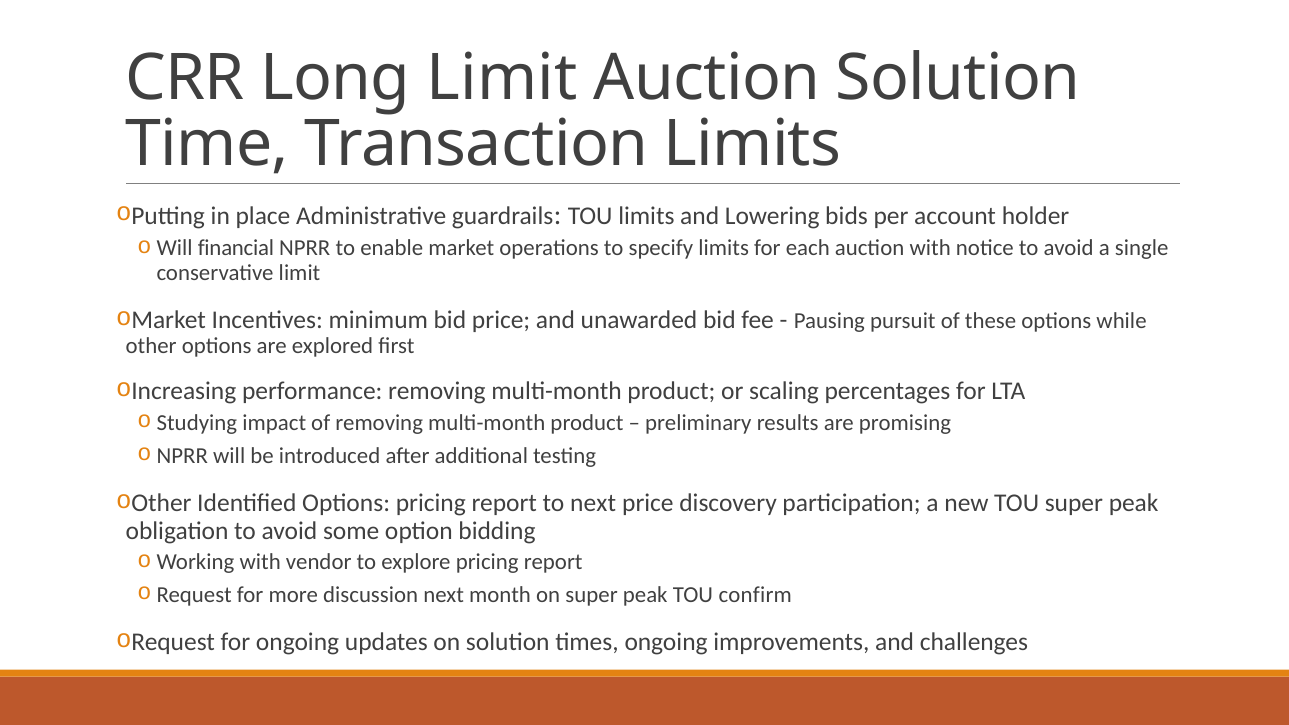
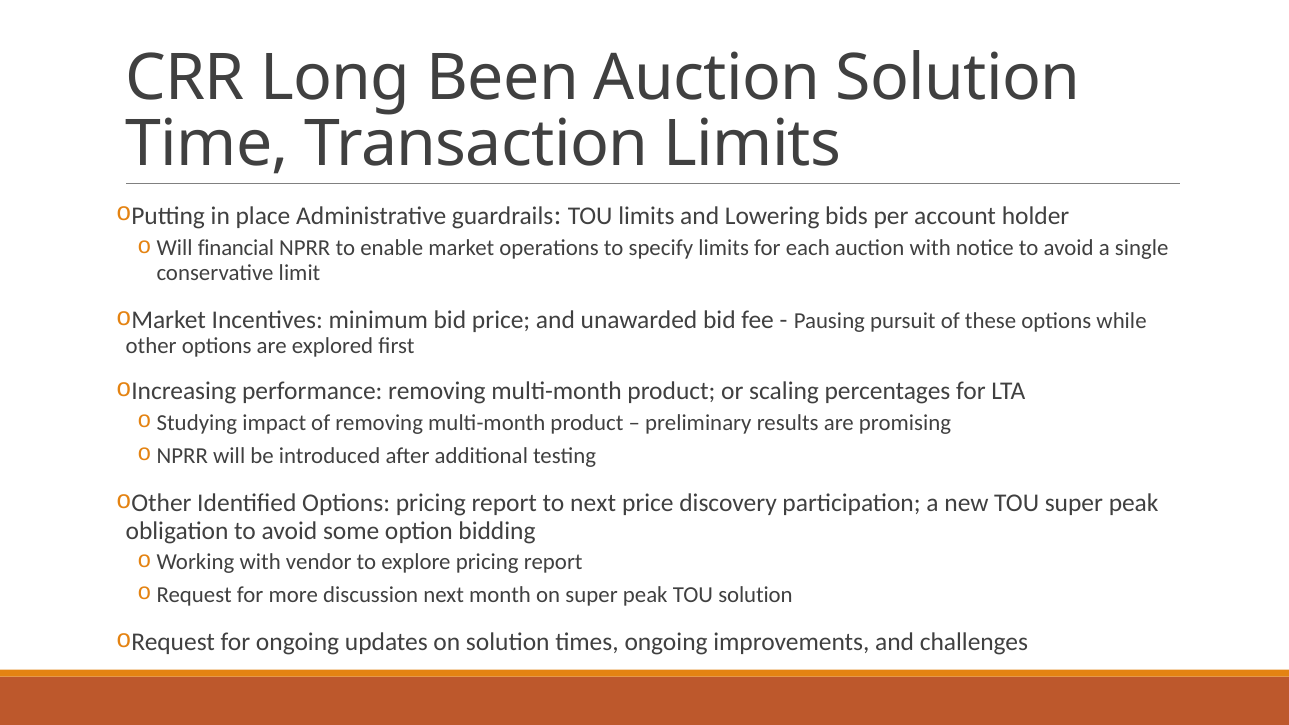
Long Limit: Limit -> Been (502, 79)
TOU confirm: confirm -> solution (755, 595)
